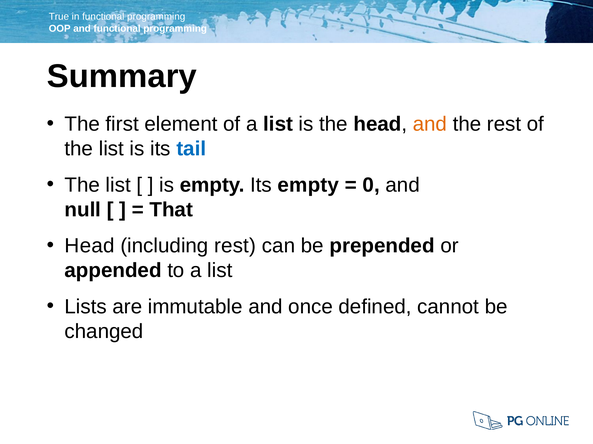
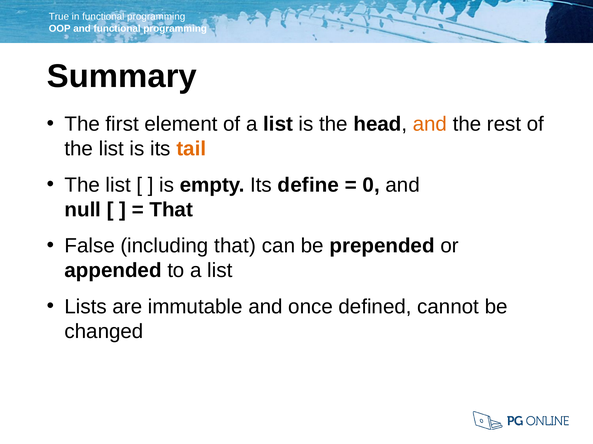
tail colour: blue -> orange (191, 149)
Its empty: empty -> define (308, 185)
Head: Head -> False (90, 246)
including rest: rest -> that (235, 246)
